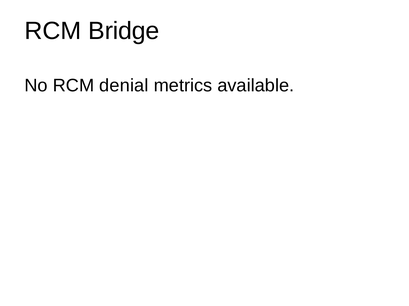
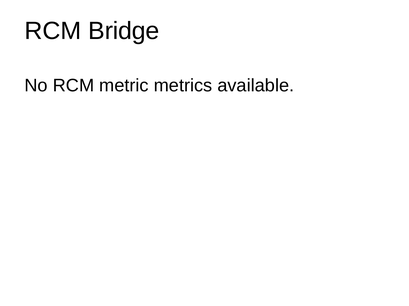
denial: denial -> metric (124, 86)
